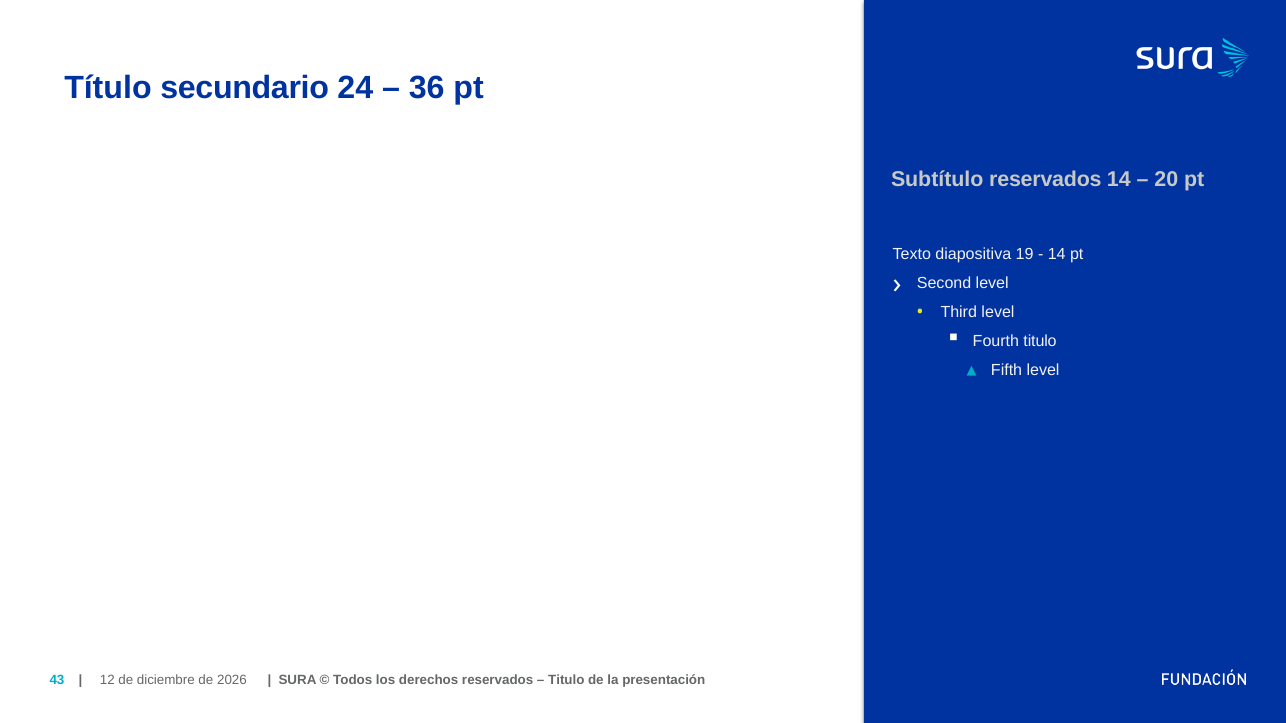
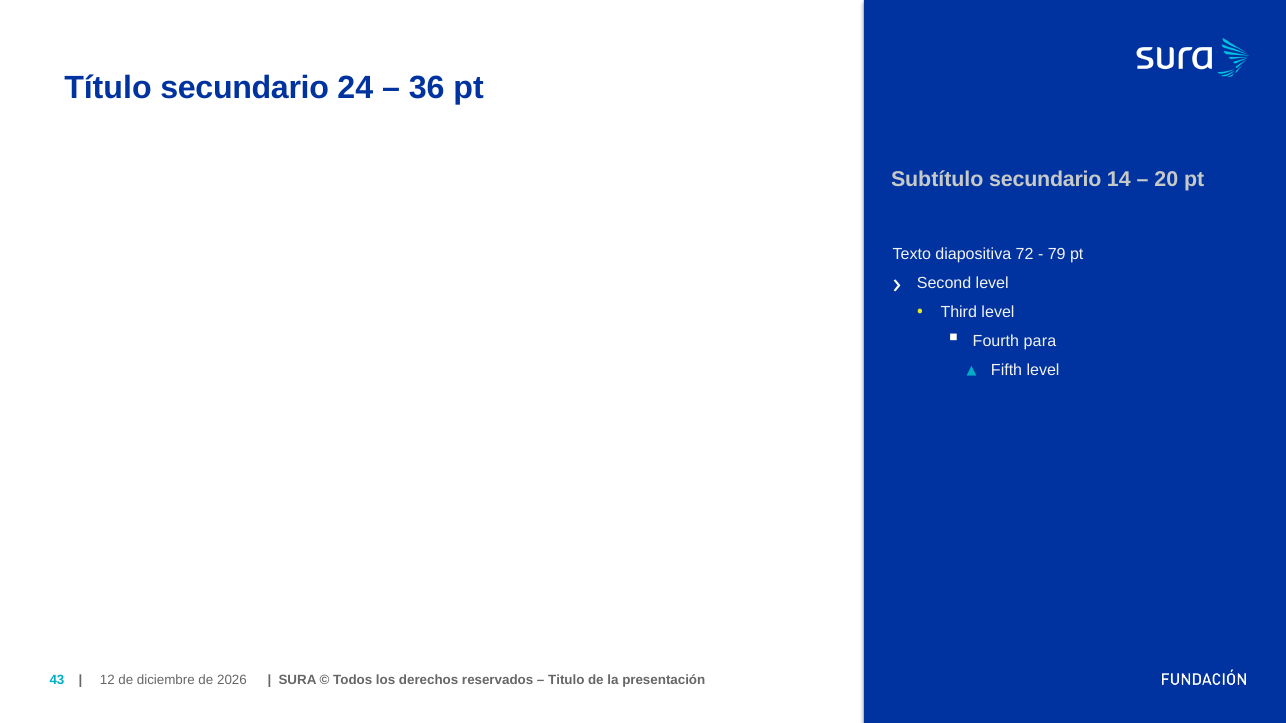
Subtítulo reservados: reservados -> secundario (1045, 180)
19: 19 -> 72 (1025, 254)
14: 14 -> 79 (1057, 254)
Fourth titulo: titulo -> para (1040, 342)
